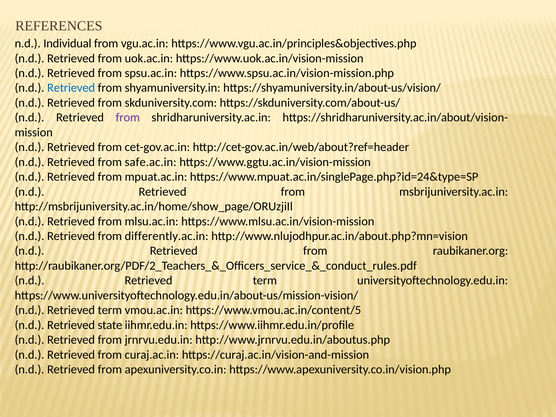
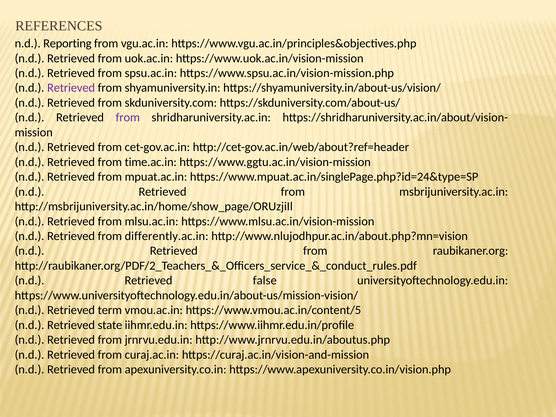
Individual: Individual -> Reporting (67, 43)
Retrieved colour: blue -> purple (71, 88)
safe.ac.in: safe.ac.in -> time.ac.in (151, 162)
term: term -> false (265, 281)
